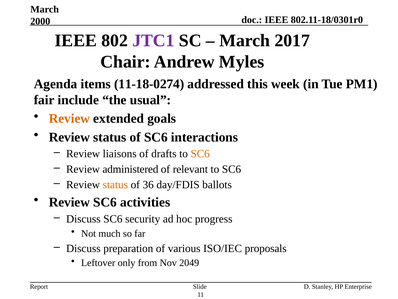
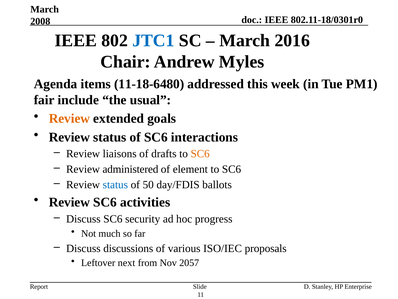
2000: 2000 -> 2008 (40, 21)
JTC1 colour: purple -> blue (153, 40)
2017: 2017 -> 2016 (292, 40)
11-18-0274: 11-18-0274 -> 11-18-6480 (149, 84)
relevant: relevant -> element (190, 169)
status colour: orange -> blue (115, 185)
36: 36 -> 50 (148, 185)
preparation: preparation -> discussions (128, 248)
only: only -> next (126, 262)
2049: 2049 -> 2057 (189, 262)
